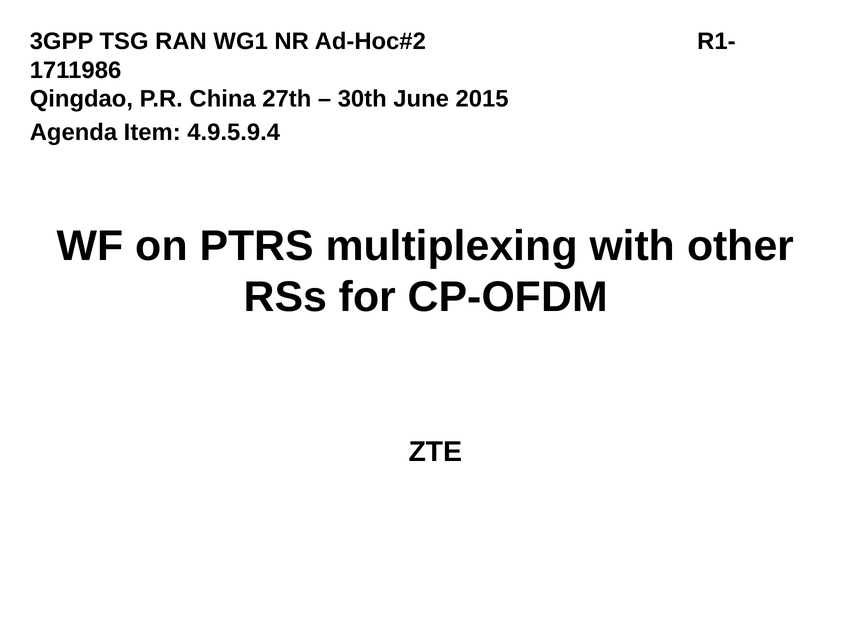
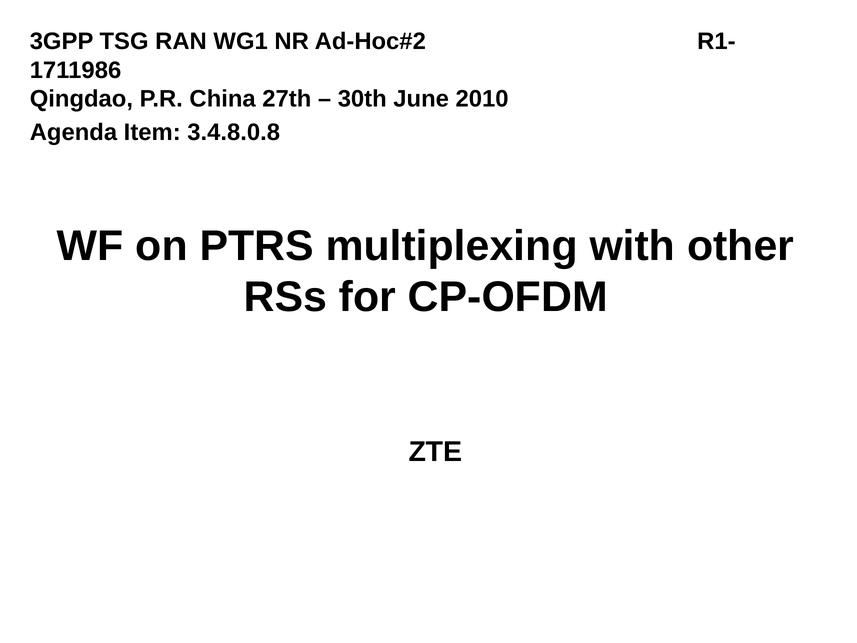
2015: 2015 -> 2010 (482, 99)
4.9.5.9.4: 4.9.5.9.4 -> 3.4.8.0.8 (234, 132)
